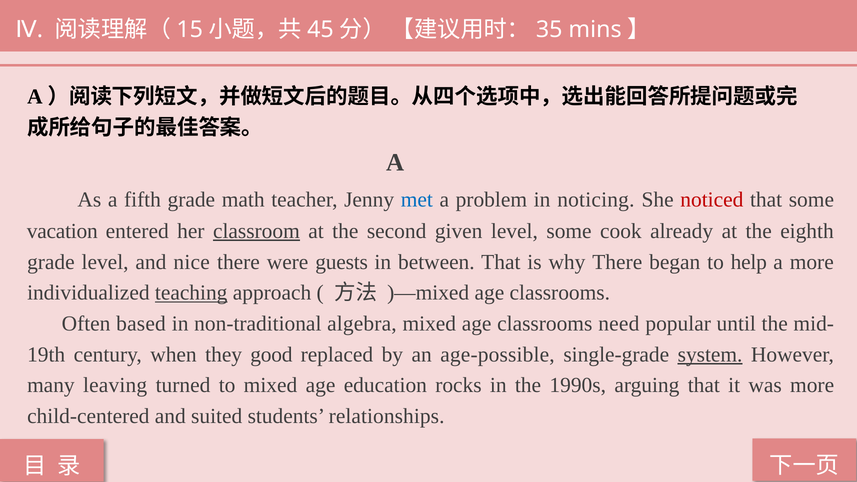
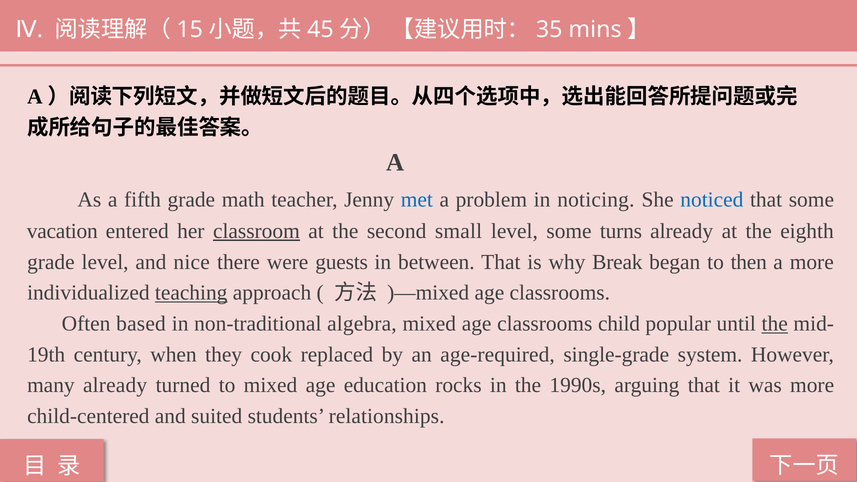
noticed colour: red -> blue (712, 200)
given: given -> small (459, 231)
cook: cook -> turns (621, 231)
why There: There -> Break (617, 262)
help: help -> then (749, 262)
need: need -> child (619, 324)
the underline: none -> present (775, 324)
good: good -> cook (271, 355)
age-possible: age-possible -> age-required (498, 355)
system underline: present -> none (710, 355)
many leaving: leaving -> already (115, 385)
